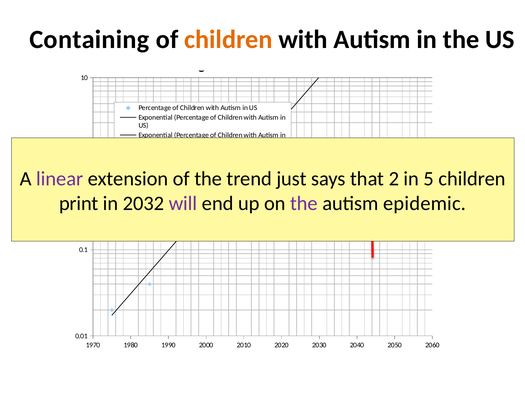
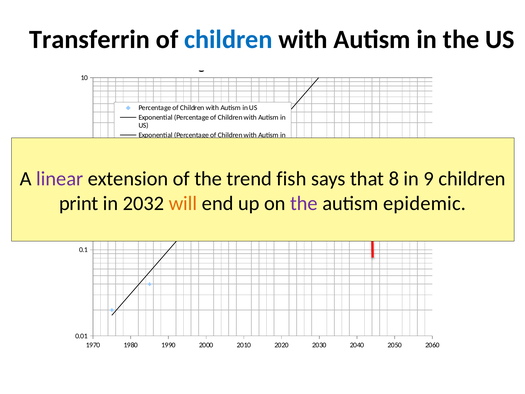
Containing: Containing -> Transferrin (90, 39)
children colour: orange -> blue (228, 39)
just: just -> fish (291, 179)
2: 2 -> 8 (394, 179)
5: 5 -> 9 (429, 179)
will colour: purple -> orange (183, 203)
